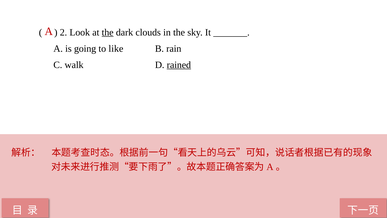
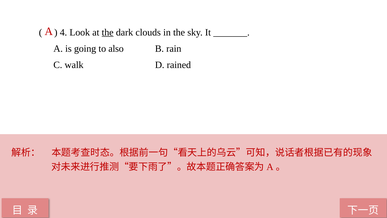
2: 2 -> 4 (63, 32)
like: like -> also (116, 49)
rained underline: present -> none (179, 65)
